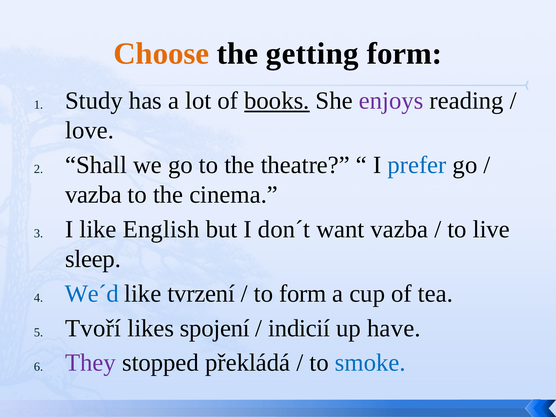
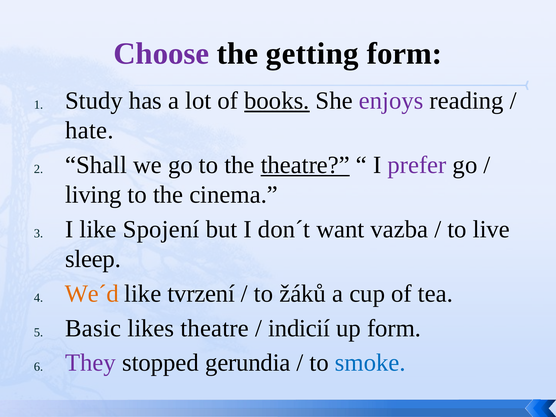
Choose colour: orange -> purple (161, 54)
love: love -> hate (89, 130)
theatre underline: none -> present (305, 165)
prefer colour: blue -> purple (417, 165)
vazba: vazba -> living (93, 195)
English: English -> Spojení (161, 229)
We´d colour: blue -> orange (92, 294)
to form: form -> žáků (303, 294)
Tvoří: Tvoří -> Basic (93, 328)
likes spojení: spojení -> theatre (215, 328)
up have: have -> form (394, 328)
překládá: překládá -> gerundia (248, 363)
